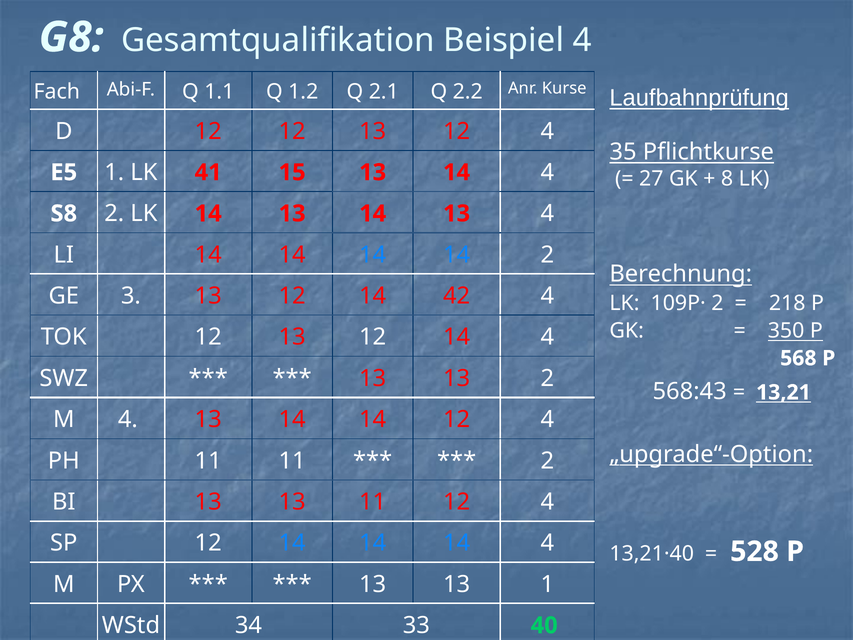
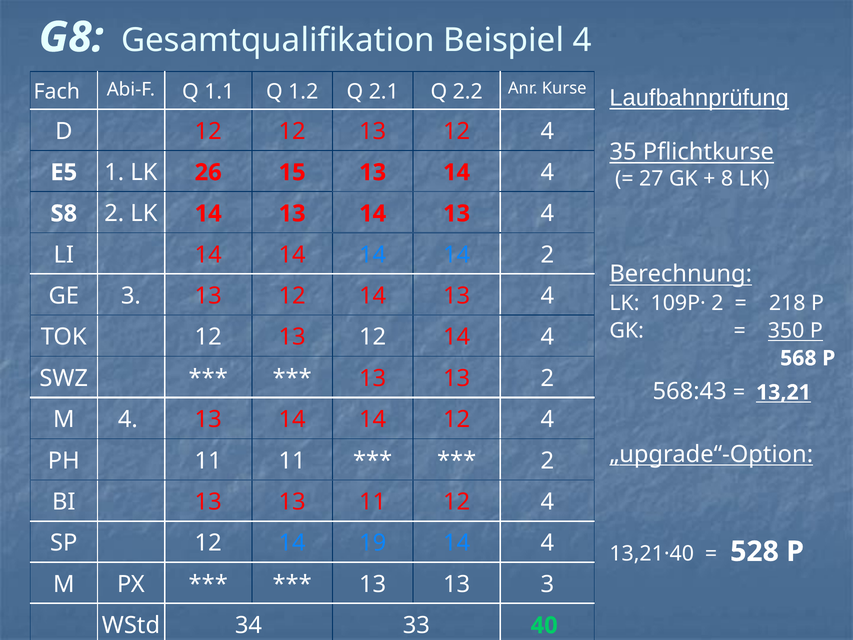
41: 41 -> 26 (208, 172)
12 14 42: 42 -> 13 (457, 296)
12 14 14: 14 -> 19 (373, 543)
13 1: 1 -> 3 (547, 584)
